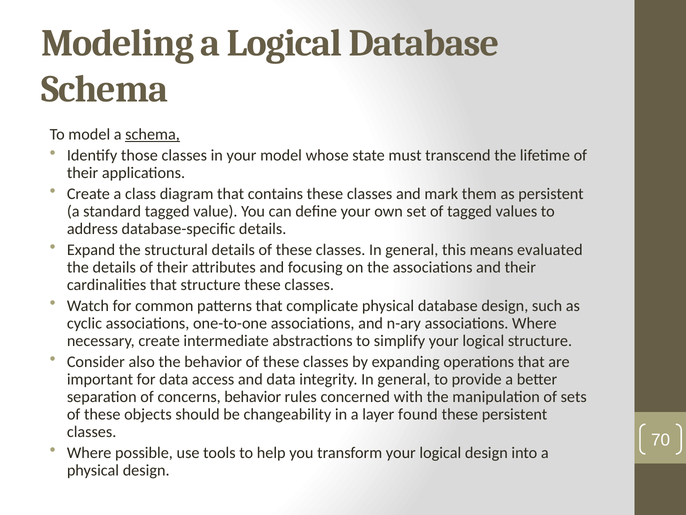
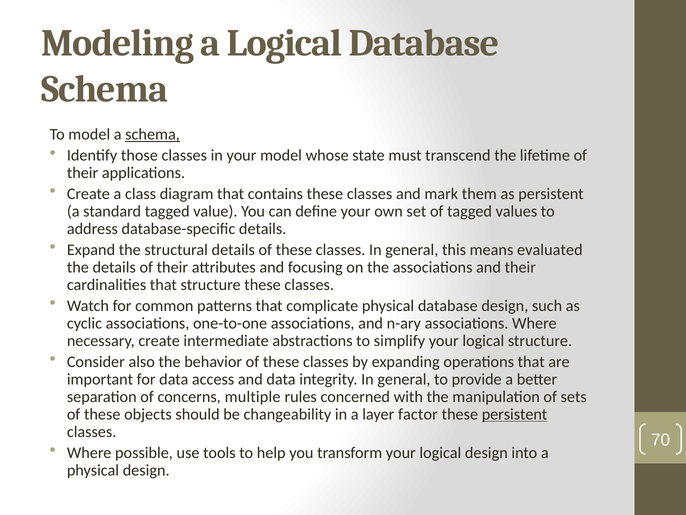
concerns behavior: behavior -> multiple (253, 396)
found: found -> factor (418, 414)
persistent underline: none -> present (515, 414)
